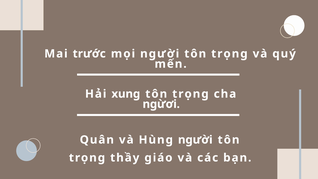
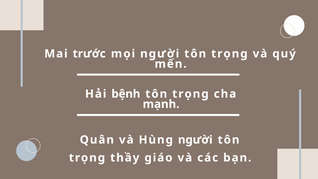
xung: xung -> bệnh (126, 94)
ngừơi: ngừơi -> mạnh (161, 104)
